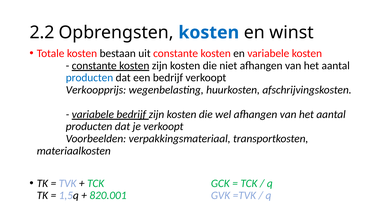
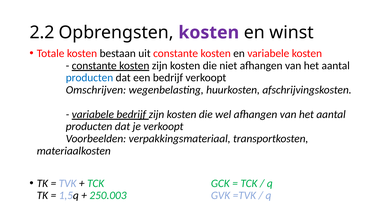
kosten colour: blue -> purple (209, 33)
Verkoopprijs: Verkoopprijs -> Omschrijven (96, 90)
820.001: 820.001 -> 250.003 (108, 195)
